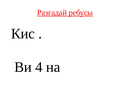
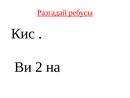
4: 4 -> 2 (39, 67)
